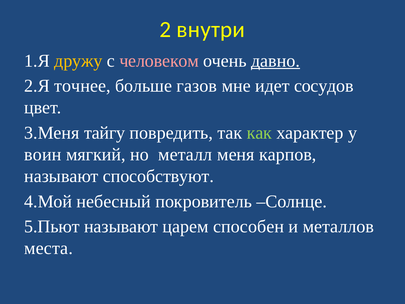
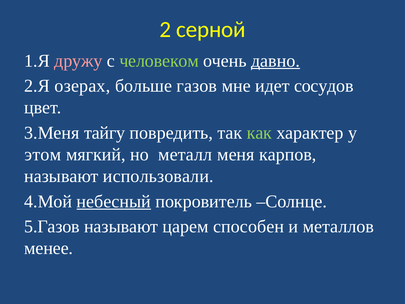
внутри: внутри -> серной (211, 30)
дружу colour: yellow -> pink (78, 61)
человеком colour: pink -> light green (159, 61)
точнее: точнее -> озерах (82, 86)
воин: воин -> этом (43, 154)
способствуют: способствуют -> использовали (158, 176)
небесный underline: none -> present (114, 201)
5.Пьют: 5.Пьют -> 5.Газов (52, 226)
места: места -> менее (49, 248)
